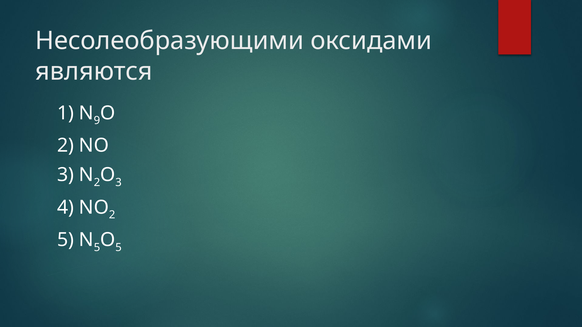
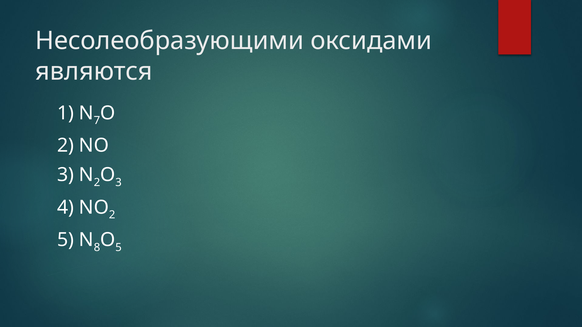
9: 9 -> 7 (97, 121)
5: 5 -> 8 (97, 248)
